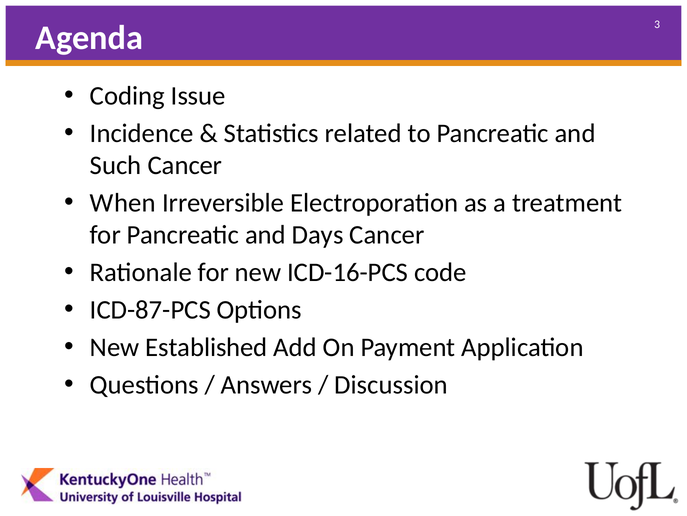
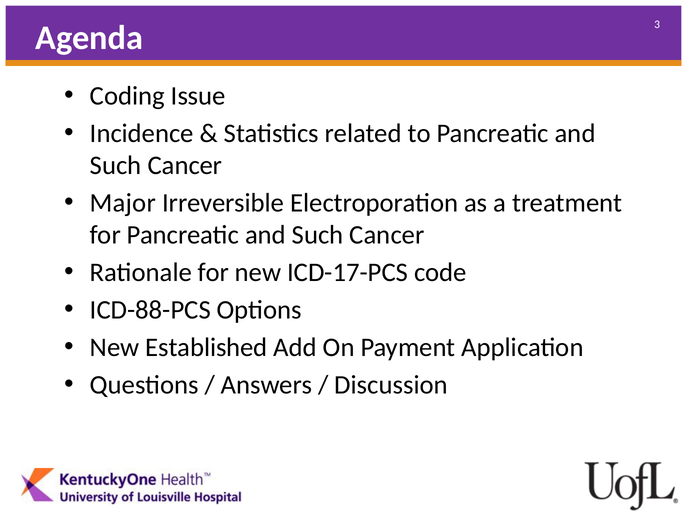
When: When -> Major (123, 203)
for Pancreatic and Days: Days -> Such (318, 235)
ICD-16-PCS: ICD-16-PCS -> ICD-17-PCS (348, 272)
ICD-87-PCS: ICD-87-PCS -> ICD-88-PCS (150, 310)
